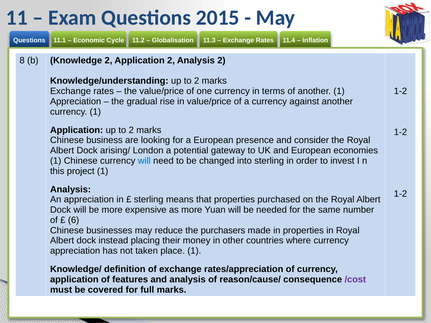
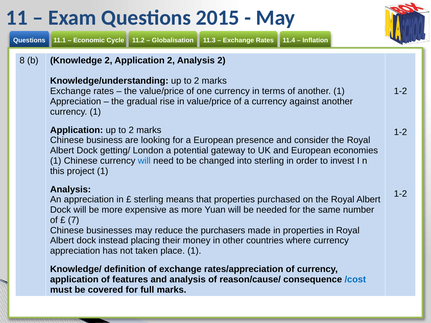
arising/: arising/ -> getting/ (115, 151)
6: 6 -> 7 (74, 220)
/cost colour: purple -> blue (355, 280)
